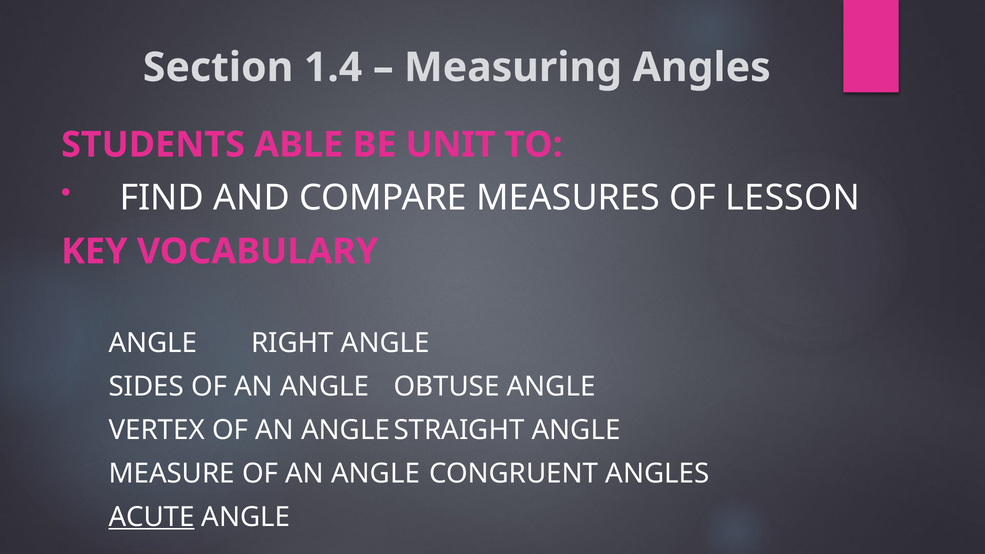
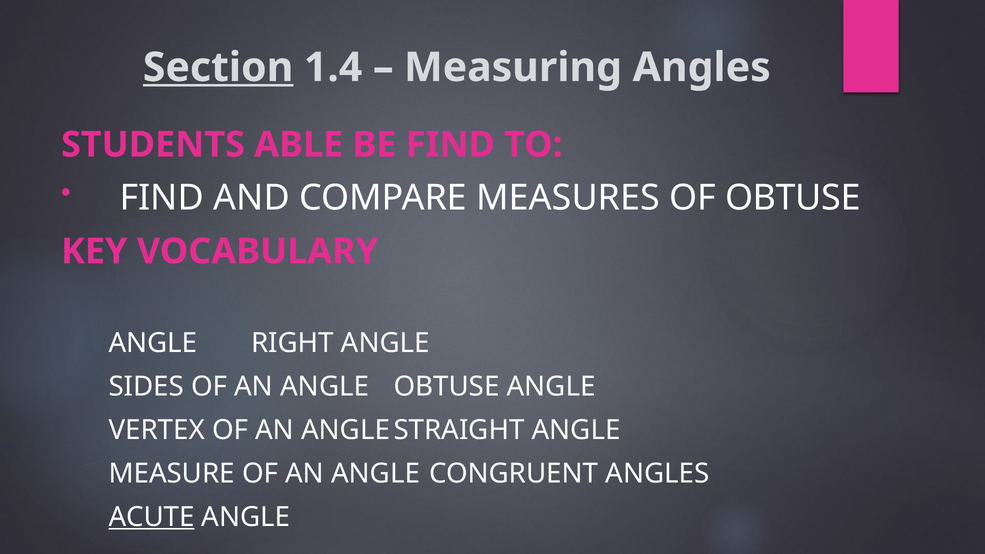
Section underline: none -> present (218, 67)
BE UNIT: UNIT -> FIND (450, 145)
OF LESSON: LESSON -> OBTUSE (793, 198)
